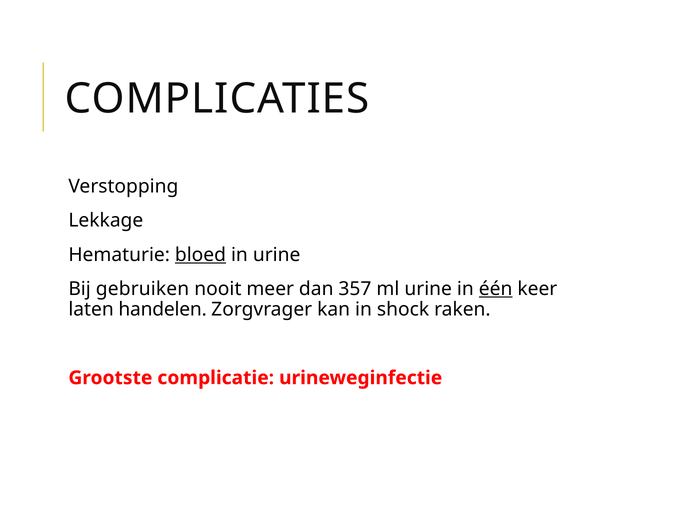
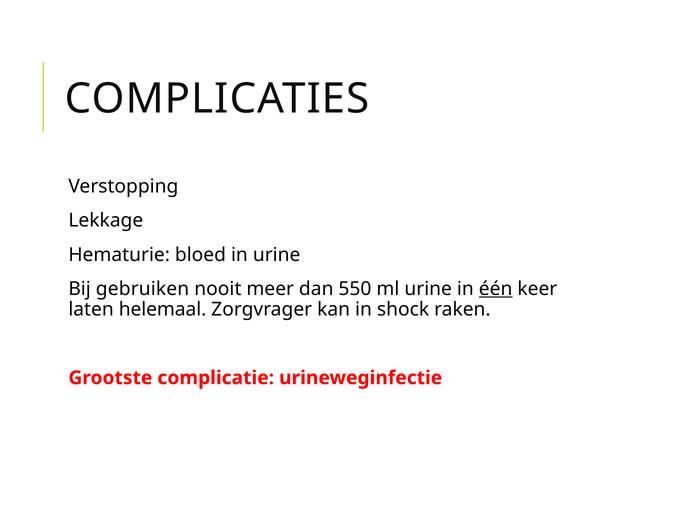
bloed underline: present -> none (200, 255)
357: 357 -> 550 (355, 289)
handelen: handelen -> helemaal (163, 310)
